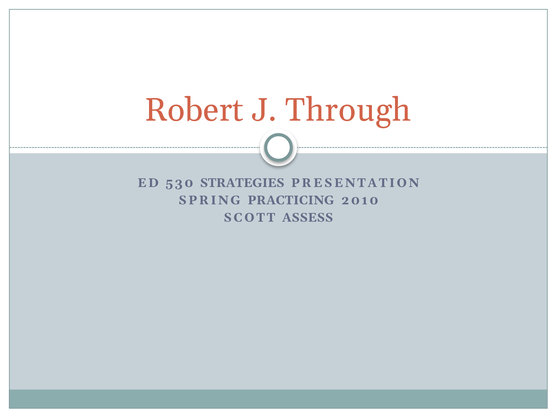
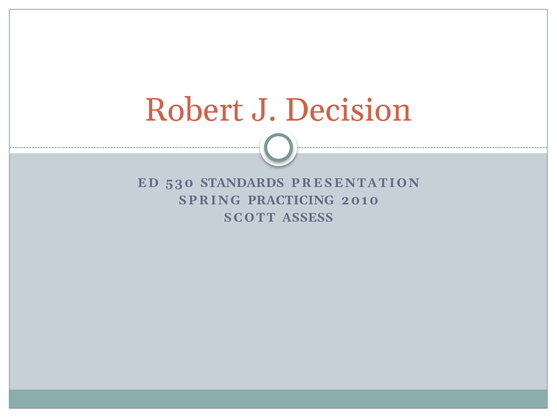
Through: Through -> Decision (348, 110)
STRATEGIES: STRATEGIES -> STANDARDS (242, 183)
